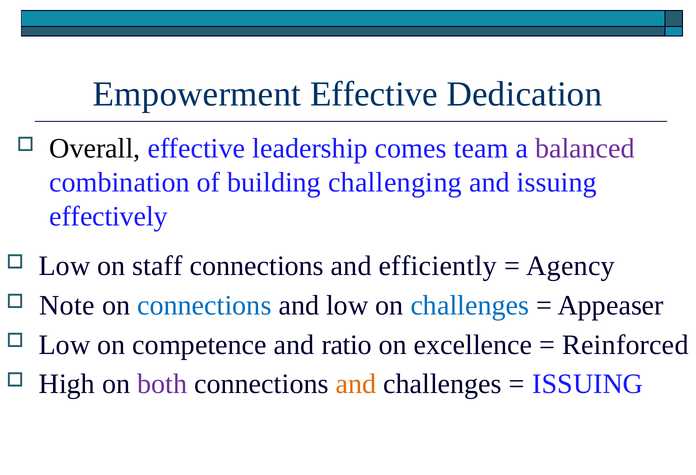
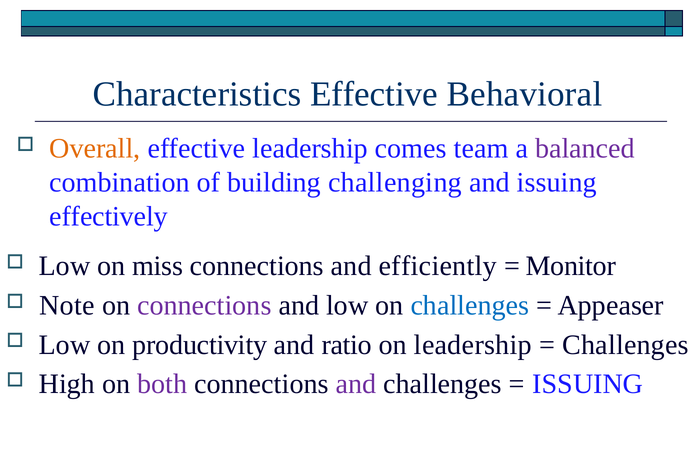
Empowerment: Empowerment -> Characteristics (197, 94)
Dedication: Dedication -> Behavioral (525, 94)
Overall colour: black -> orange (95, 149)
staff: staff -> miss (158, 266)
Agency: Agency -> Monitor (571, 266)
connections colour: blue -> purple (204, 305)
competence: competence -> productivity (200, 344)
on excellence: excellence -> leadership (473, 344)
Reinforced: Reinforced -> Challenges (626, 344)
and colour: orange -> purple (356, 384)
